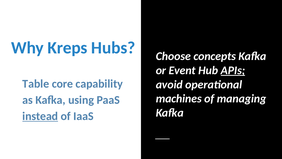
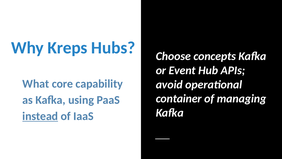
APIs underline: present -> none (233, 70)
Table: Table -> What (36, 84)
machines: machines -> container (179, 98)
